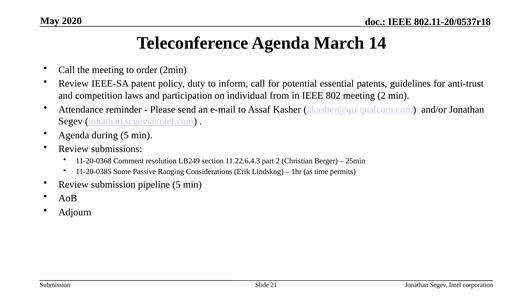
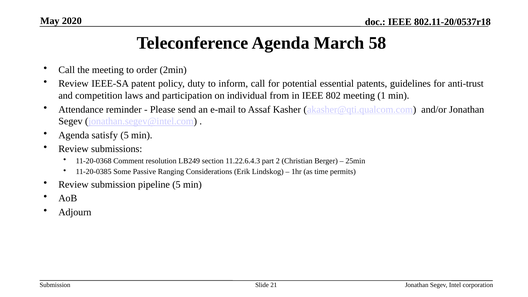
14: 14 -> 58 (378, 43)
meeting 2: 2 -> 1 (382, 96)
during: during -> satisfy (105, 135)
